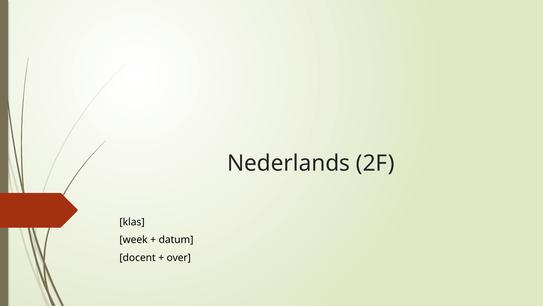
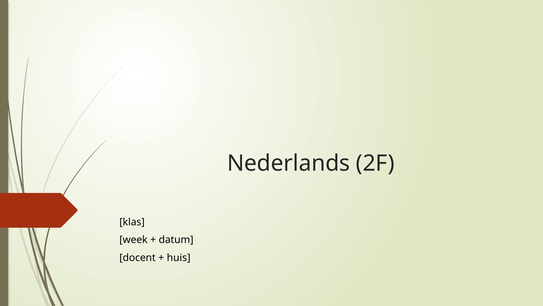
over: over -> huis (179, 257)
